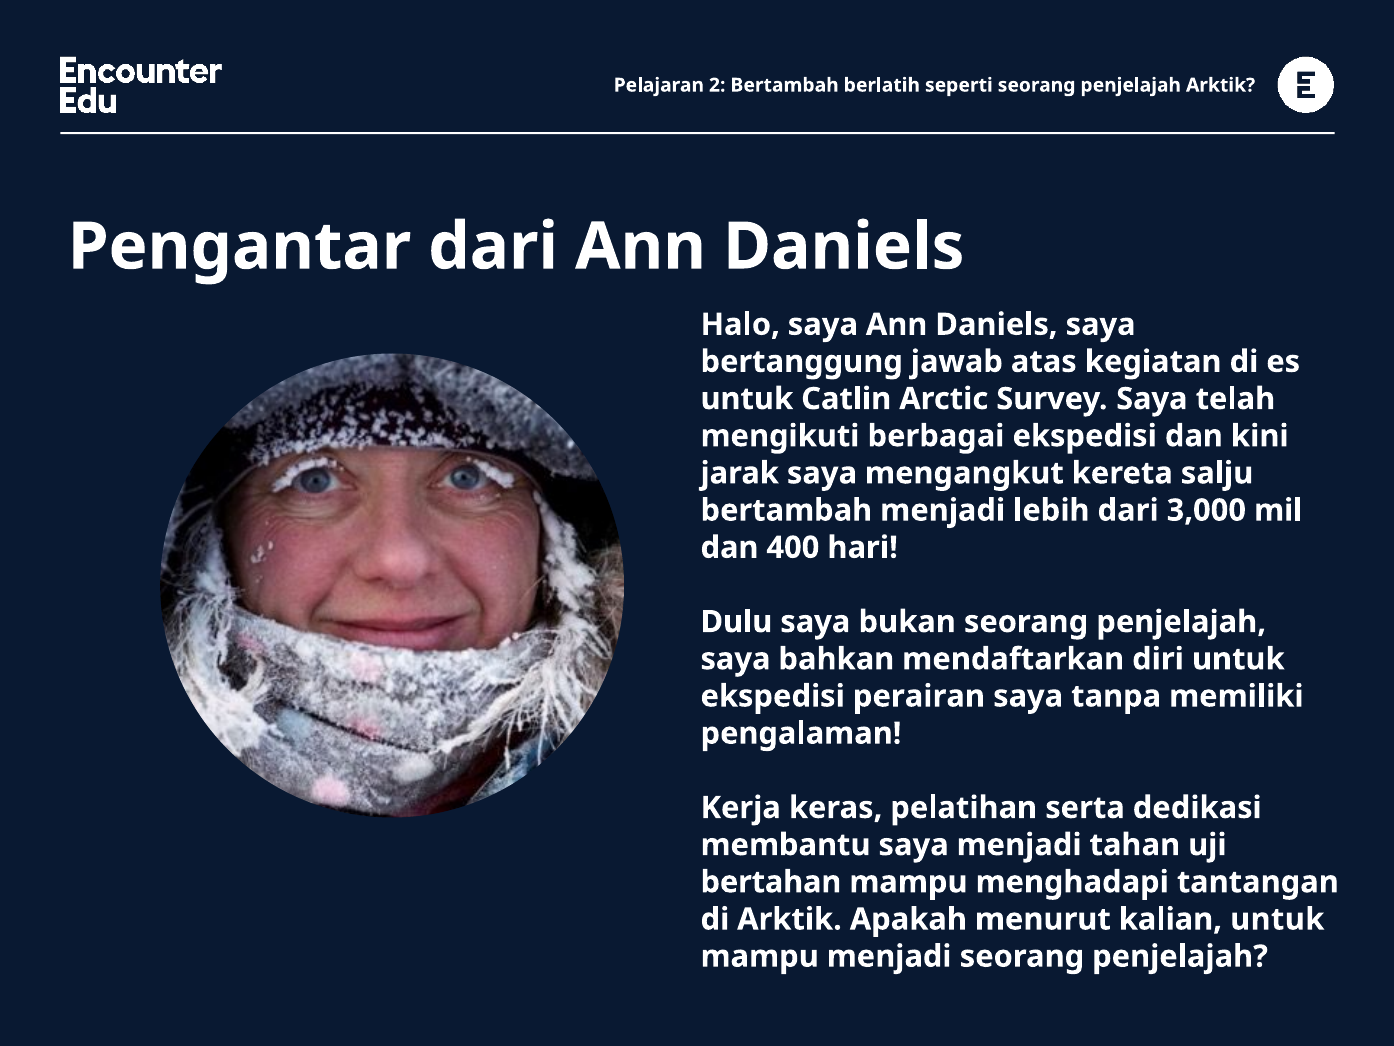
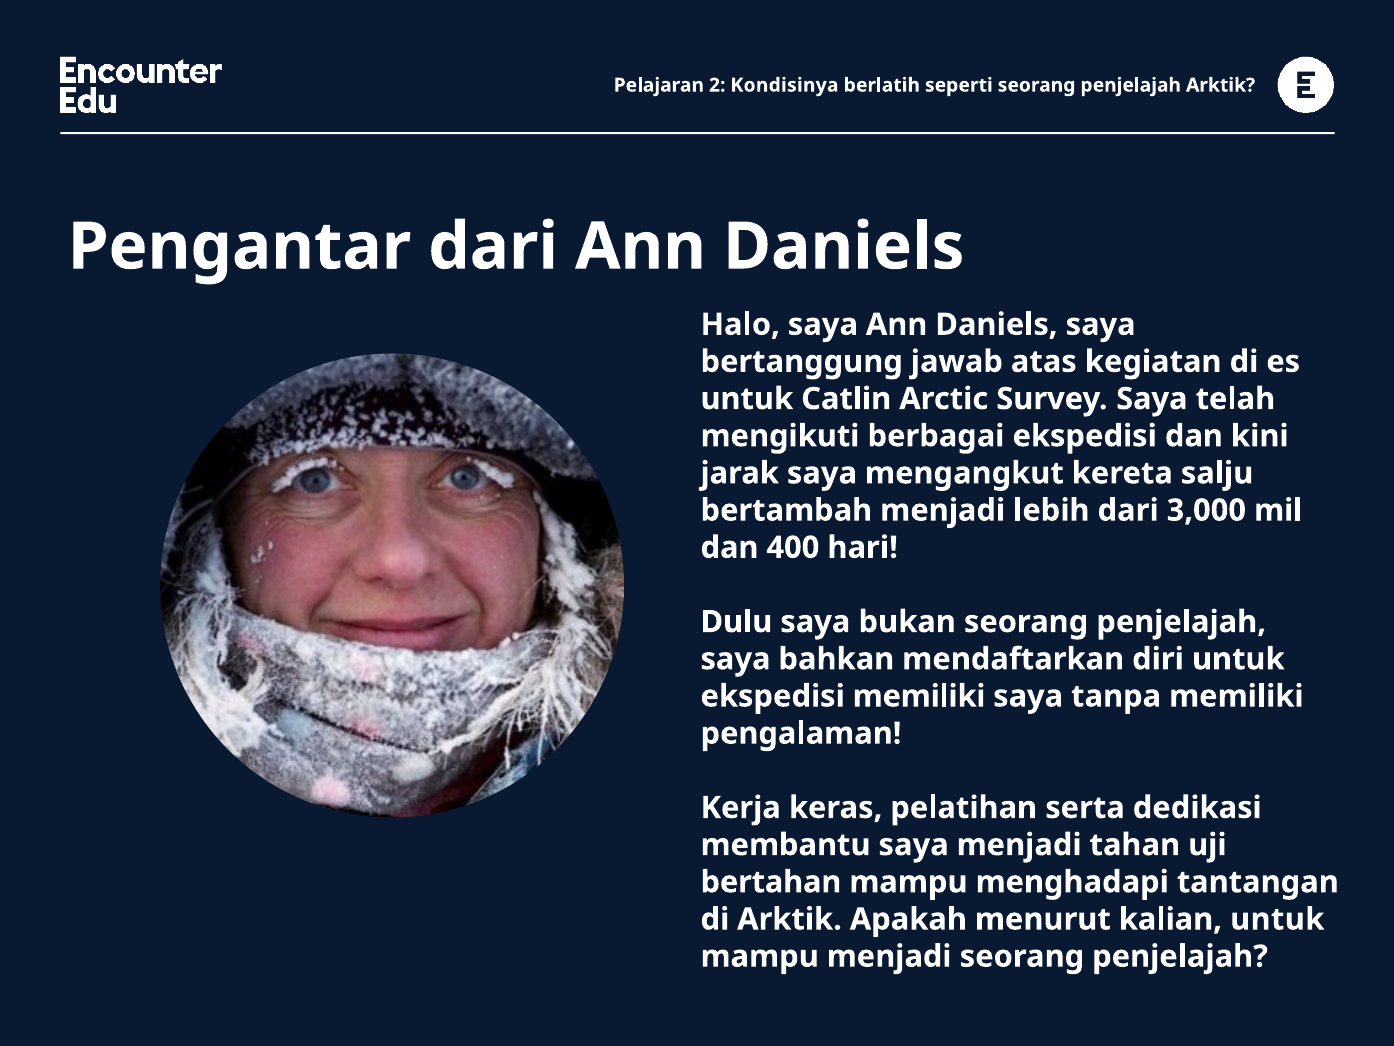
2 Bertambah: Bertambah -> Kondisinya (785, 85)
ekspedisi perairan: perairan -> memiliki (919, 696)
